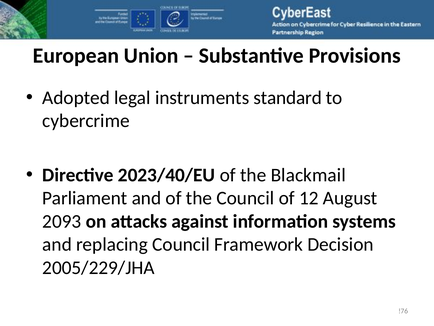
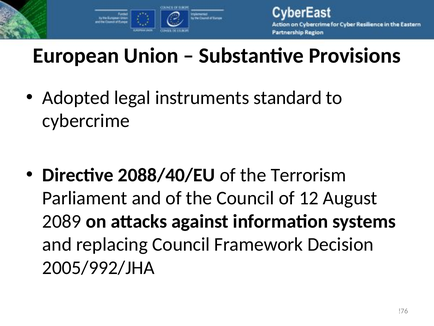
2023/40/EU: 2023/40/EU -> 2088/40/EU (167, 175)
Blackmail: Blackmail -> Terrorism (308, 175)
2093: 2093 -> 2089 (62, 221)
2005/229/JHA: 2005/229/JHA -> 2005/992/JHA (98, 267)
